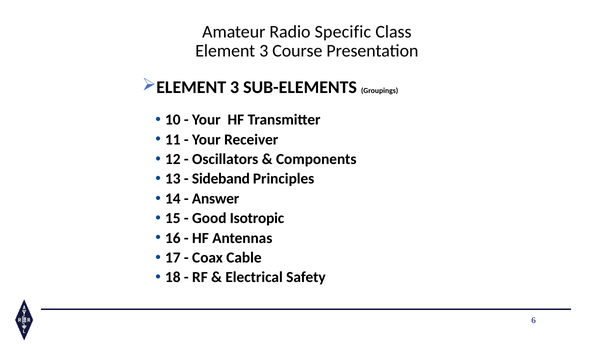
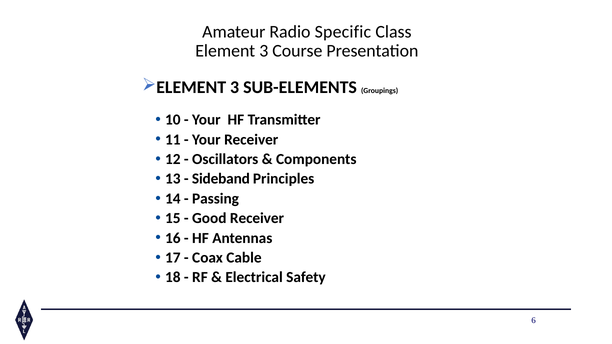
Answer: Answer -> Passing (216, 199)
Good Isotropic: Isotropic -> Receiver (257, 218)
